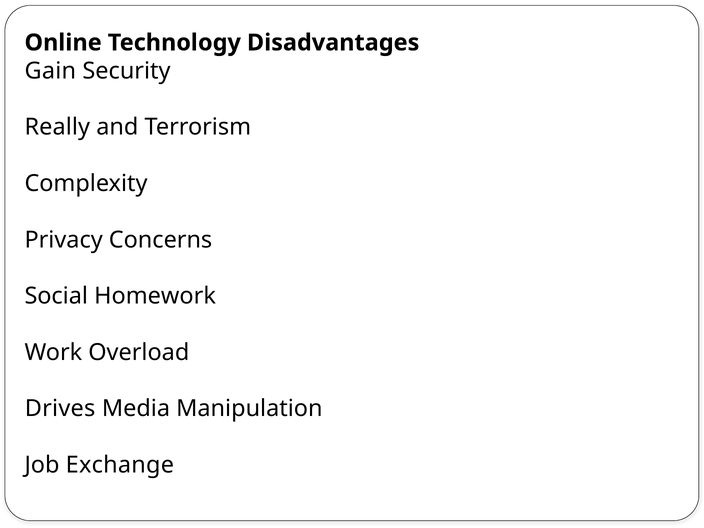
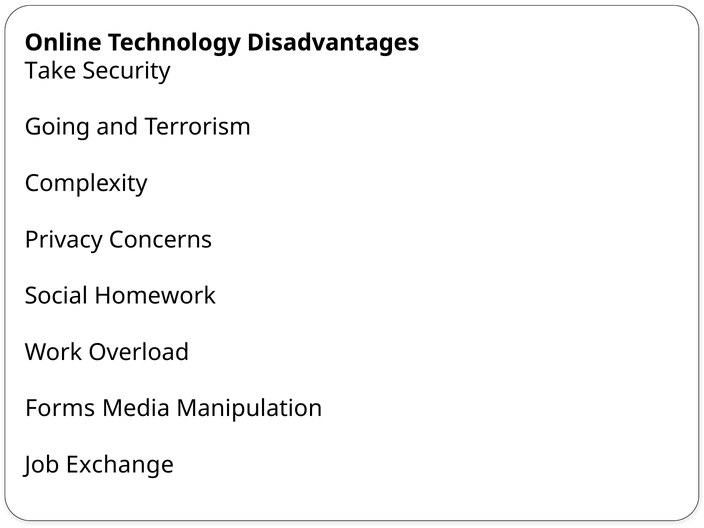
Gain: Gain -> Take (50, 71)
Really: Really -> Going (57, 127)
Drives: Drives -> Forms (60, 409)
